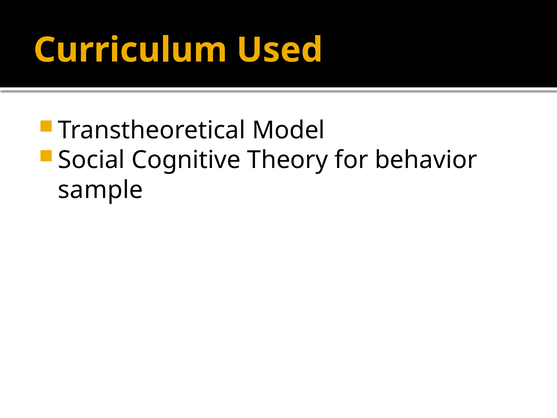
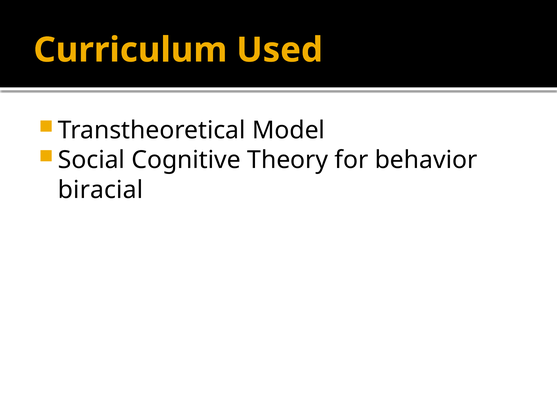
sample: sample -> biracial (101, 190)
